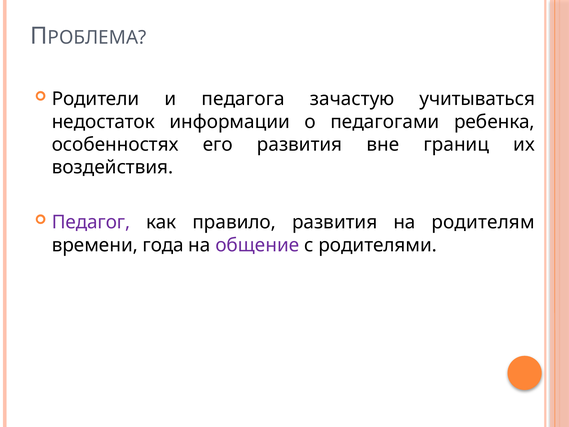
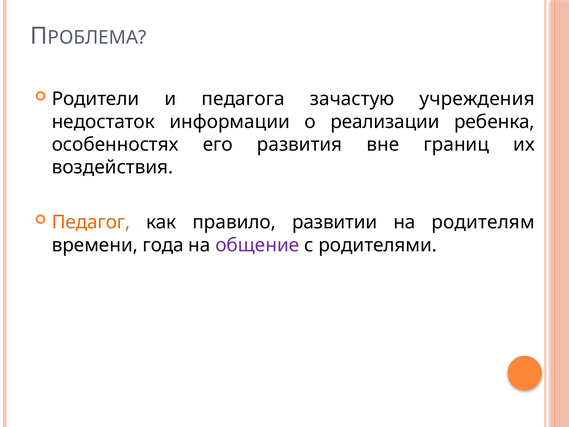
учитываться: учитываться -> учреждения (477, 99)
педагогами: педагогами -> реализации (385, 122)
Педагог colour: purple -> orange (91, 222)
правило развития: развития -> развитии (335, 222)
